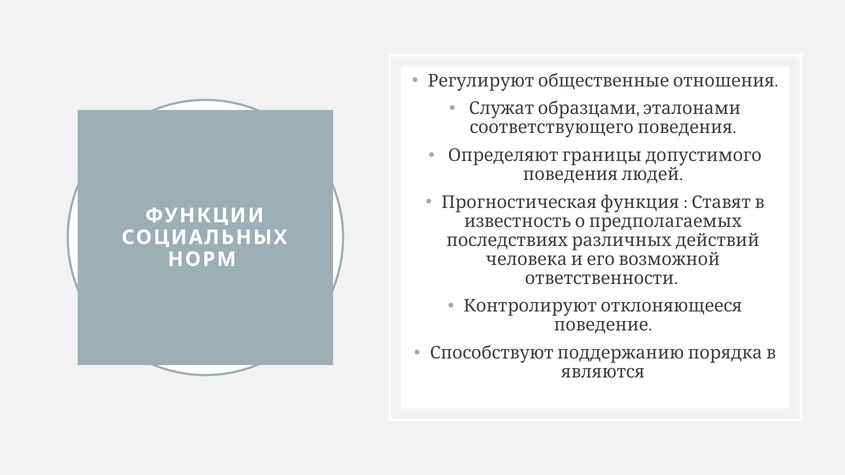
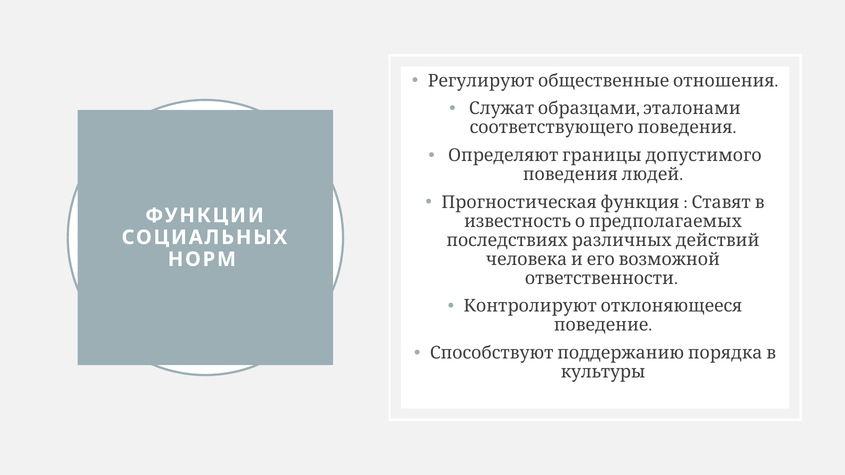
являются: являются -> культуры (603, 372)
